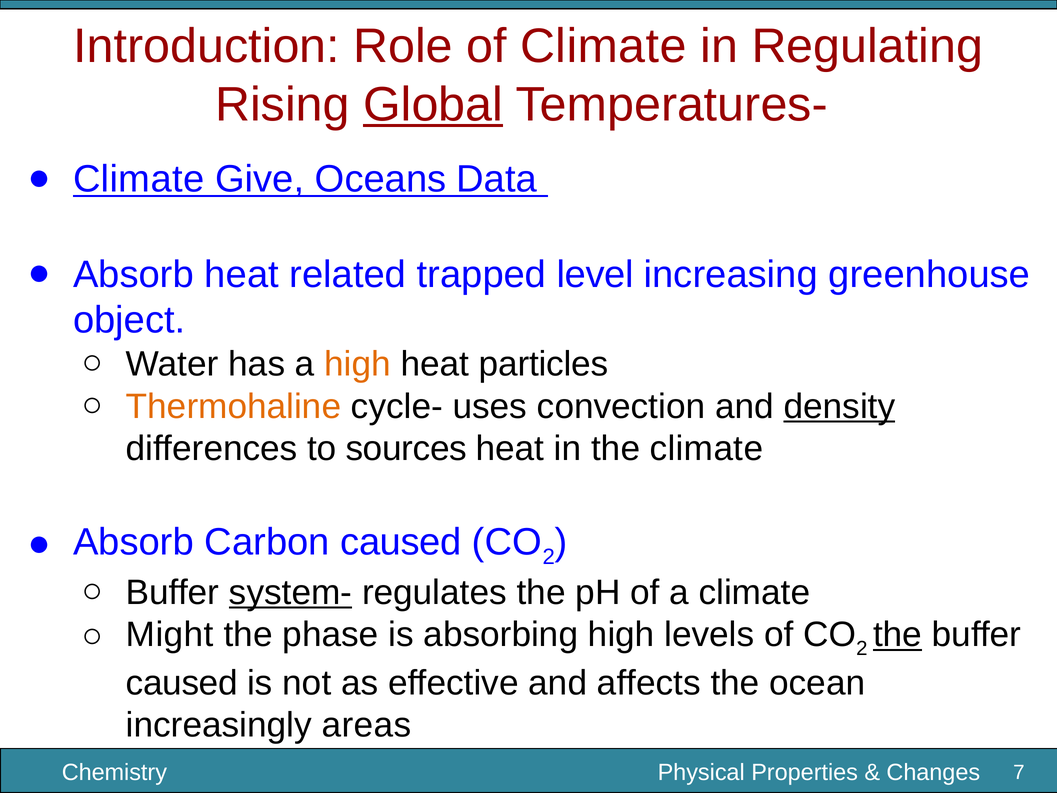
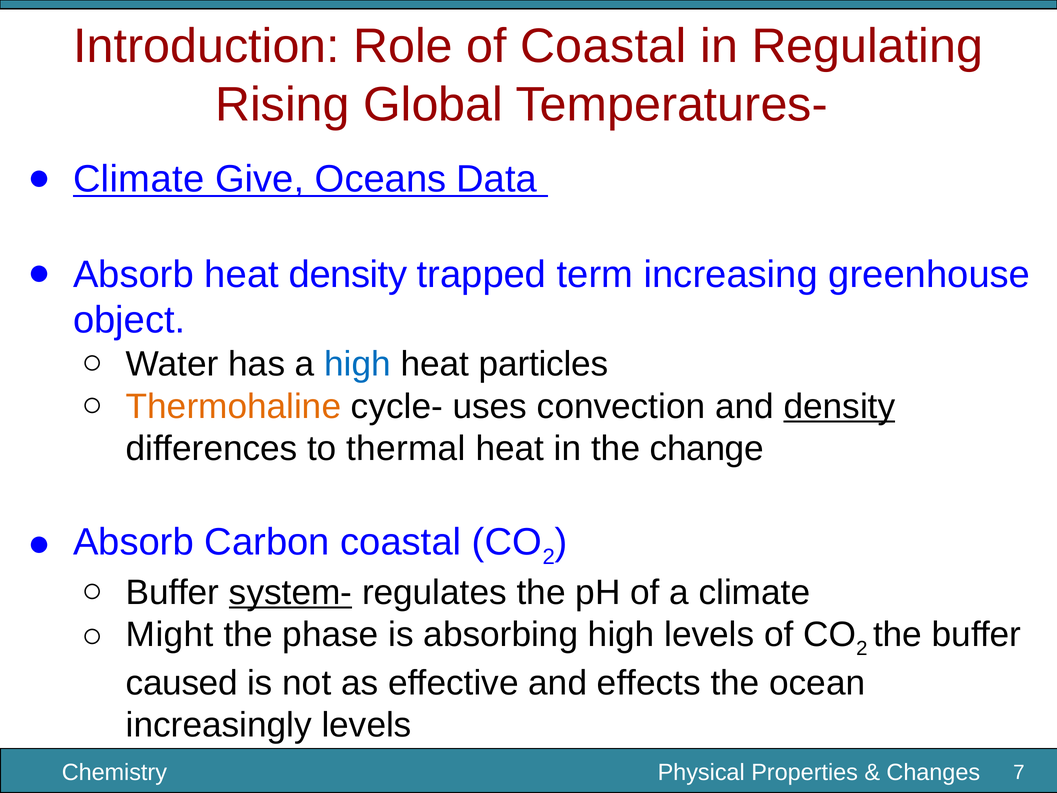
of Climate: Climate -> Coastal (603, 46)
Global underline: present -> none (433, 105)
heat related: related -> density (348, 274)
level: level -> term (595, 274)
high colour: orange -> blue (358, 364)
sources: sources -> thermal (406, 449)
the climate: climate -> change (707, 449)
Carbon caused: caused -> coastal (401, 542)
the underline: present -> none (898, 635)
affects: affects -> effects (649, 683)
increasingly areas: areas -> levels (367, 725)
